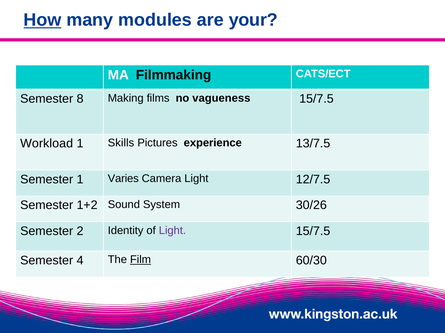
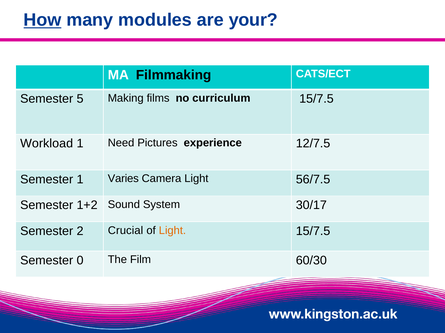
8: 8 -> 5 (80, 99)
vagueness: vagueness -> curriculum (221, 98)
Skills: Skills -> Need (121, 143)
13/7.5: 13/7.5 -> 12/7.5 (313, 144)
12/7.5: 12/7.5 -> 56/7.5 (313, 180)
30/26: 30/26 -> 30/17 (311, 206)
Identity: Identity -> Crucial (126, 231)
Light colour: purple -> orange (172, 231)
4: 4 -> 0 (80, 261)
Film underline: present -> none (141, 260)
